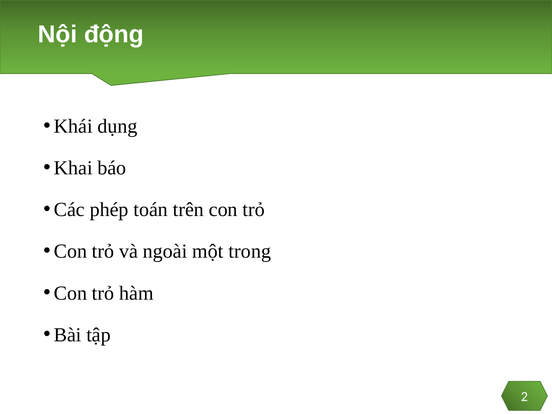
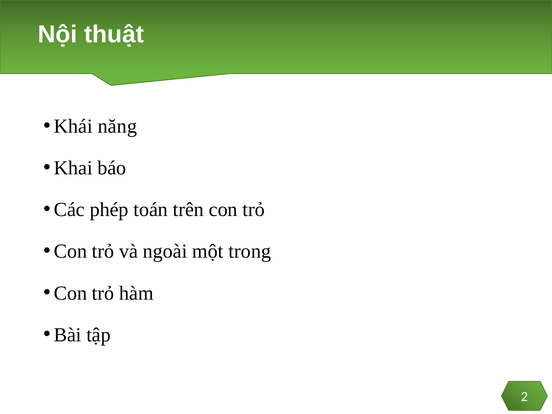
động: động -> thuật (114, 34)
dụng: dụng -> năng (117, 126)
